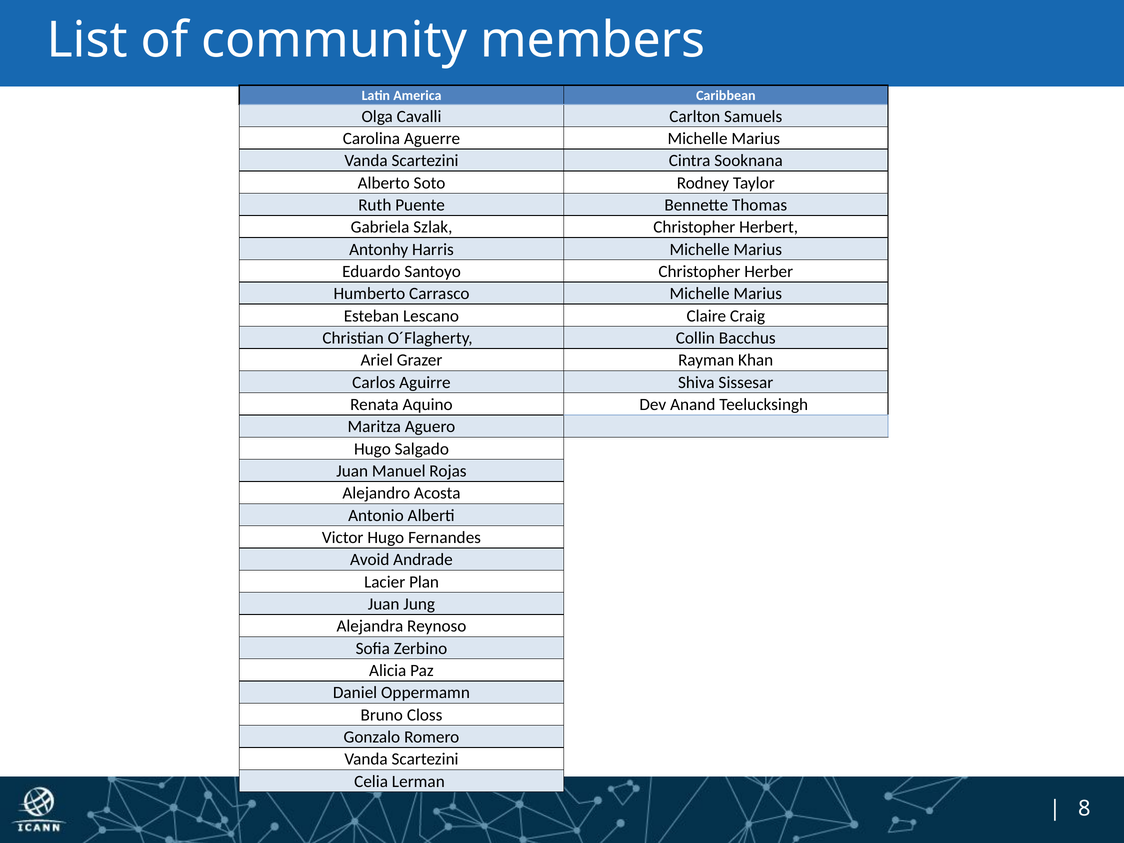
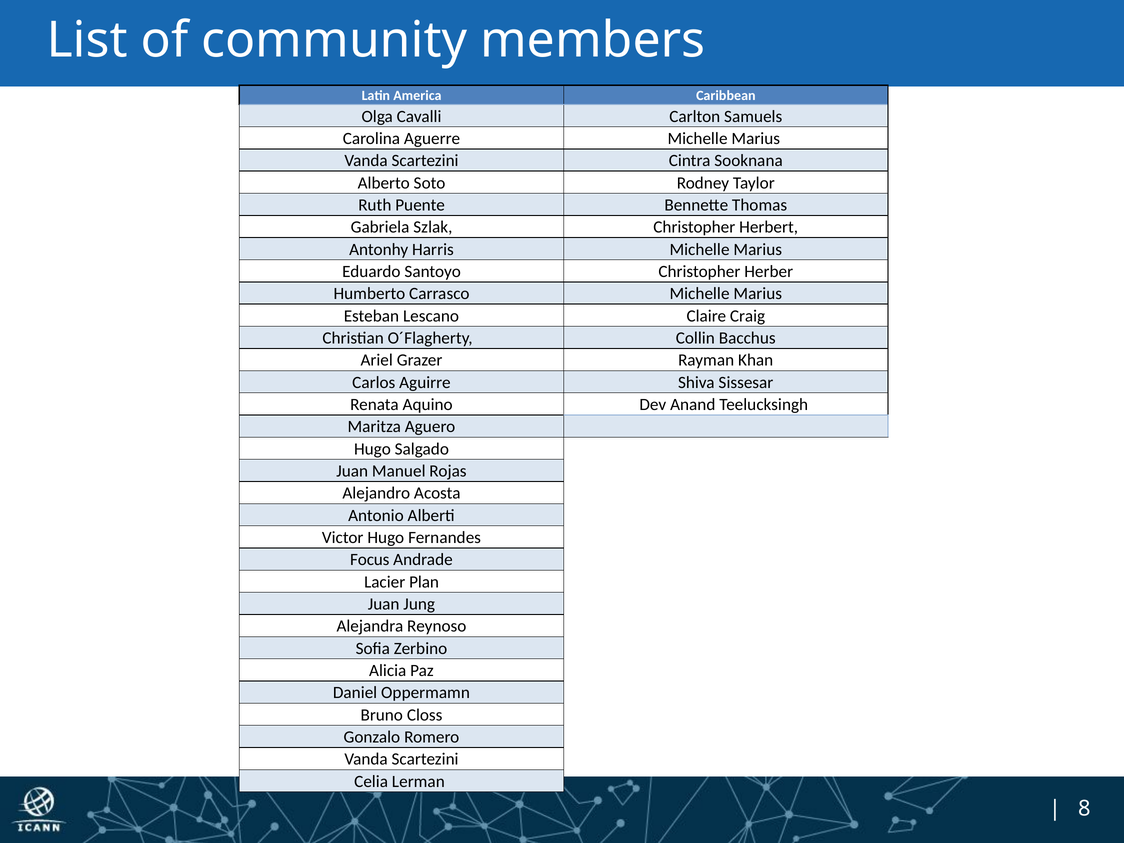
Avoid: Avoid -> Focus (370, 560)
